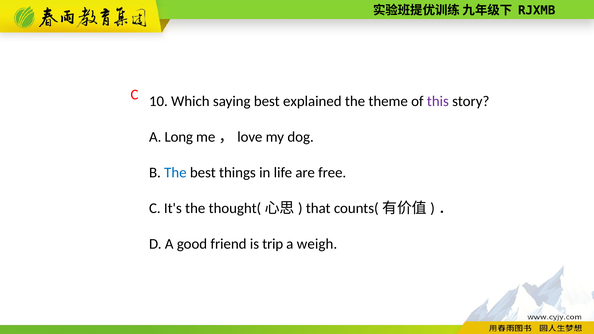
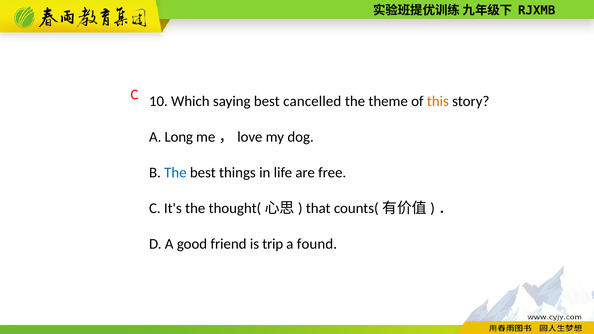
explained: explained -> cancelled (312, 101)
this colour: purple -> orange (438, 101)
weigh: weigh -> found (317, 244)
